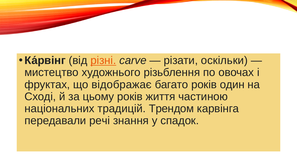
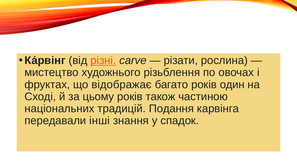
оскільки: оскільки -> рослина (224, 61)
життя: життя -> також (161, 97)
Трендом: Трендом -> Подання (171, 109)
речі: речі -> інші (100, 121)
